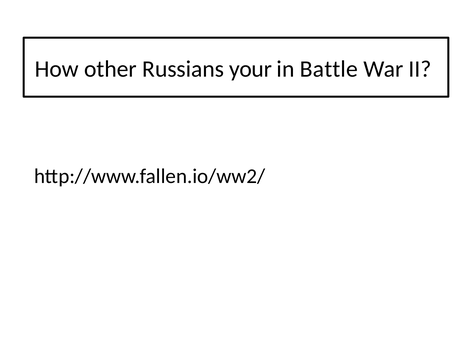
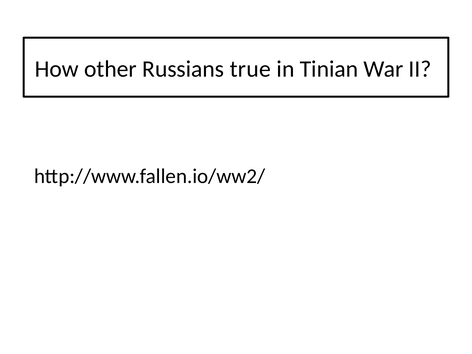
your: your -> true (250, 69)
Battle: Battle -> Tinian (329, 69)
